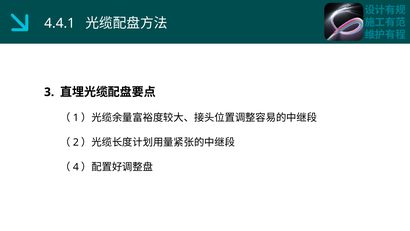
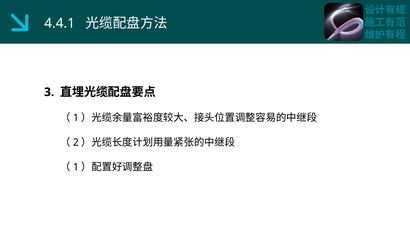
4: 4 -> 1 (76, 167)
